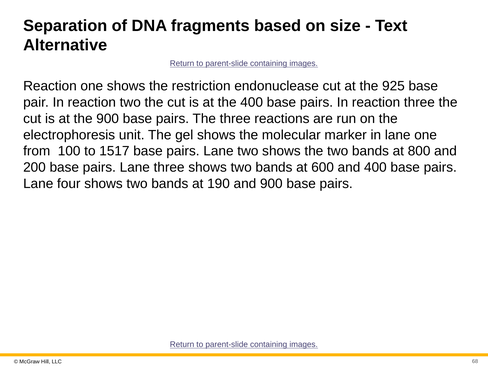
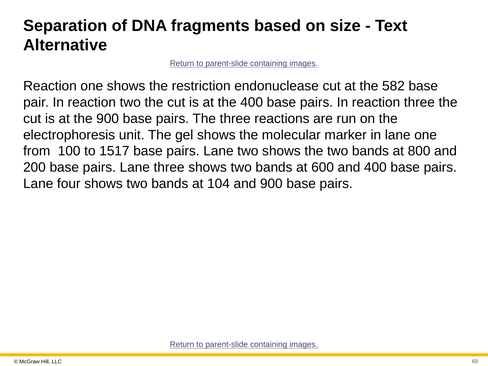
925: 925 -> 582 (393, 86)
190: 190 -> 104 (219, 184)
